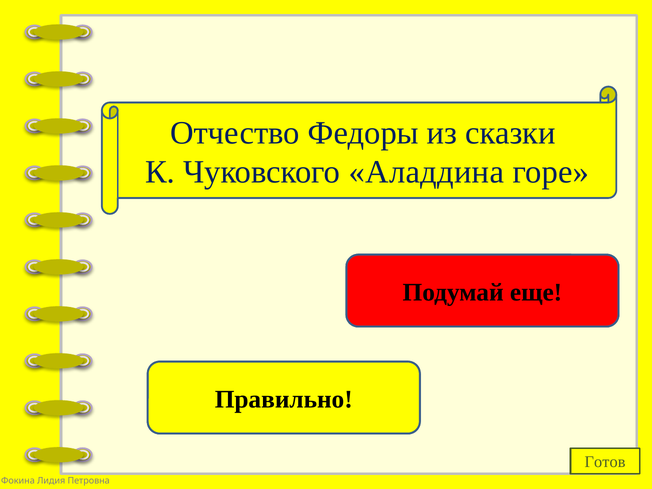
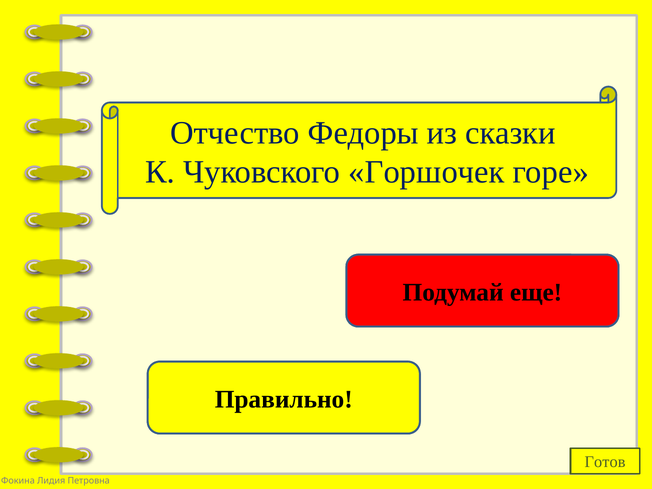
Аладдина: Аладдина -> Горшочек (426, 172)
